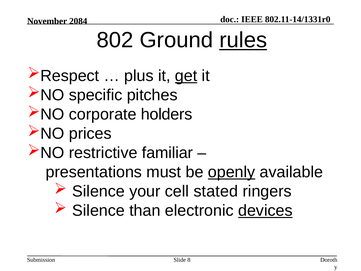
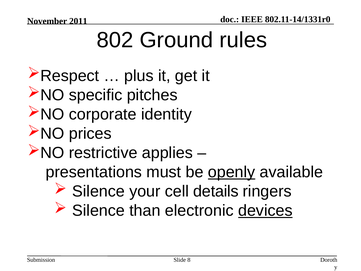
2084: 2084 -> 2011 (78, 21)
rules underline: present -> none (243, 40)
get underline: present -> none (186, 76)
holders: holders -> identity (166, 114)
familiar: familiar -> applies (167, 153)
stated: stated -> details (216, 191)
